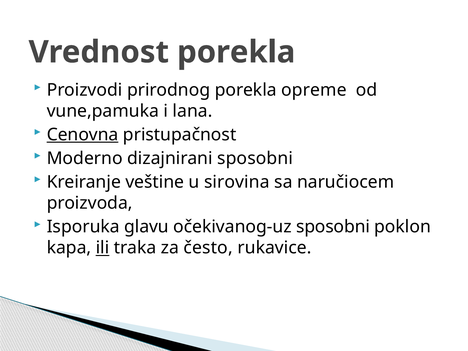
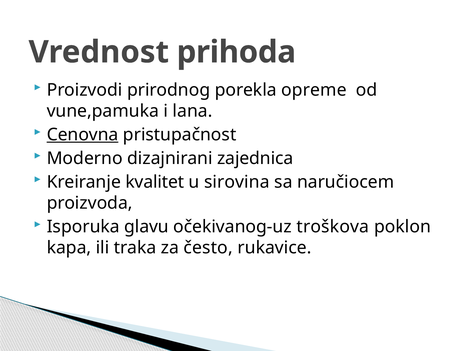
Vrednost porekla: porekla -> prihoda (236, 52)
dizajnirani sposobni: sposobni -> zajednica (255, 158)
veštine: veštine -> kvalitet (155, 182)
očekivanog-uz sposobni: sposobni -> troškova (333, 227)
ili underline: present -> none (103, 248)
